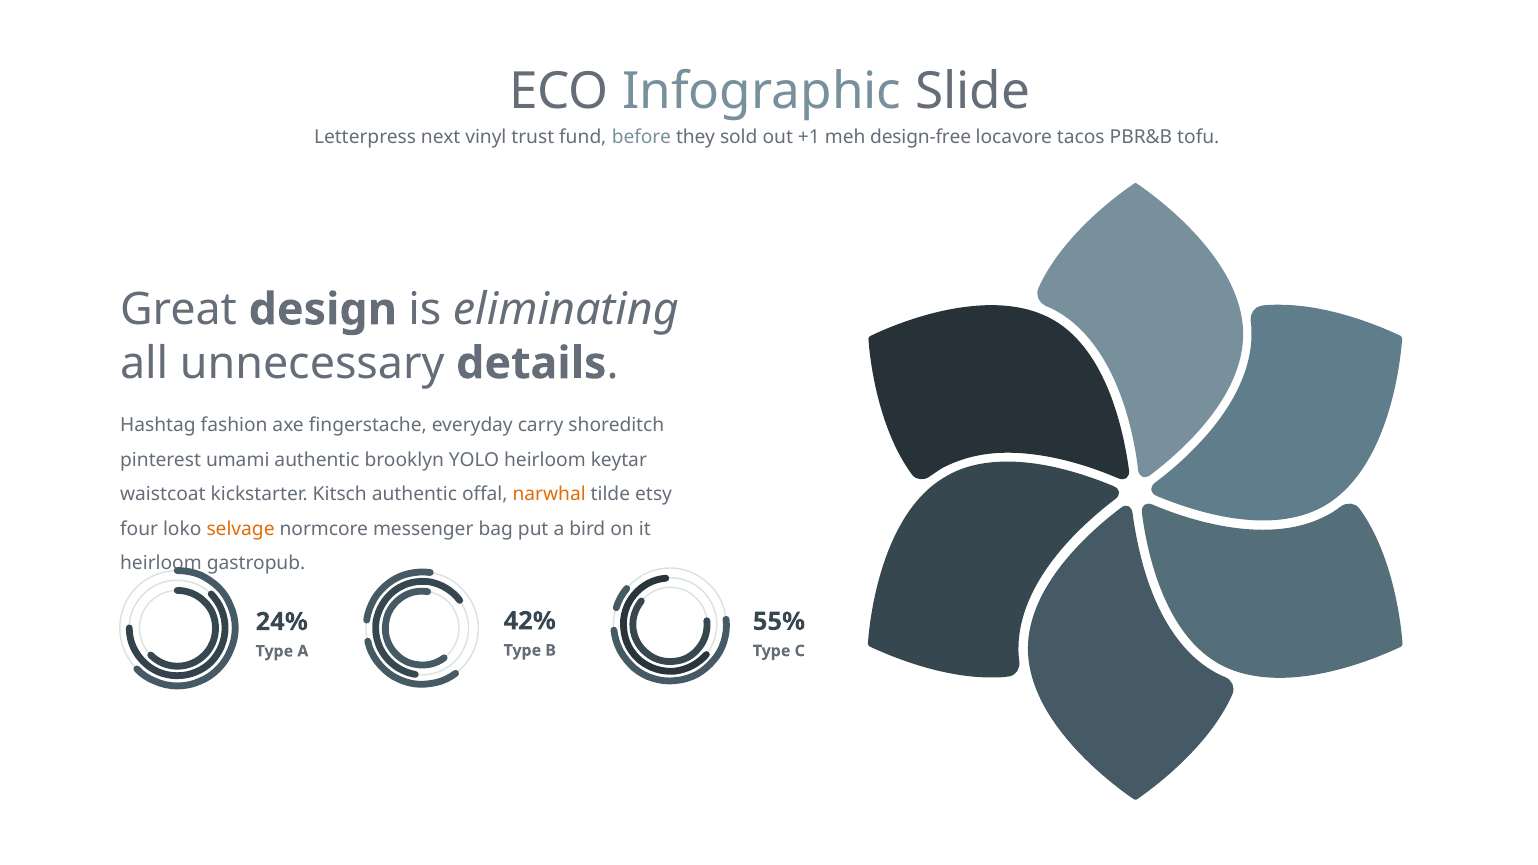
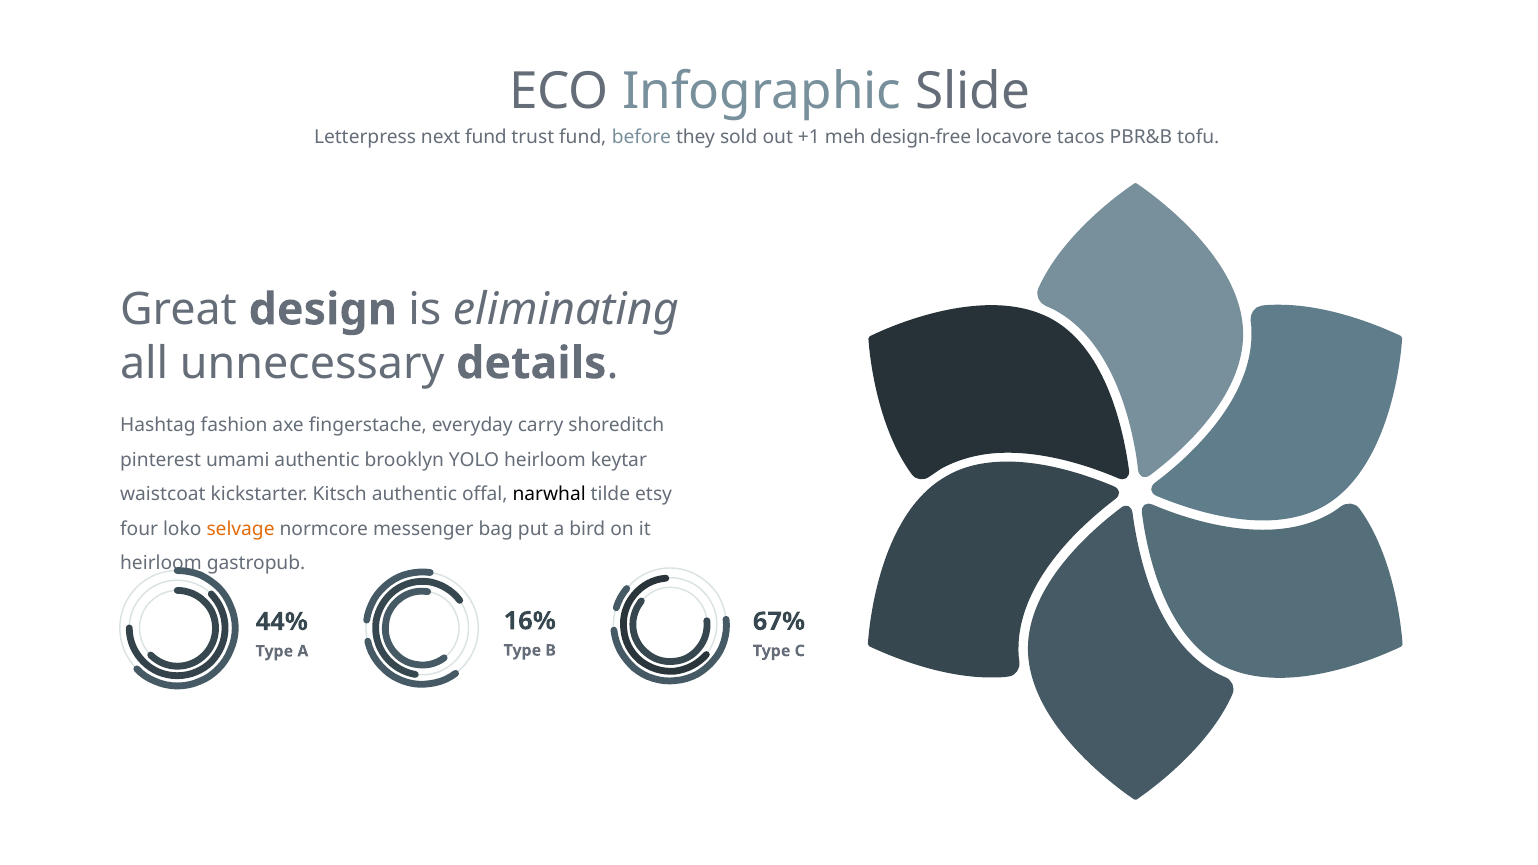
next vinyl: vinyl -> fund (486, 137)
narwhal colour: orange -> black (549, 494)
42%: 42% -> 16% (530, 621)
55%: 55% -> 67% (779, 622)
24%: 24% -> 44% (282, 622)
